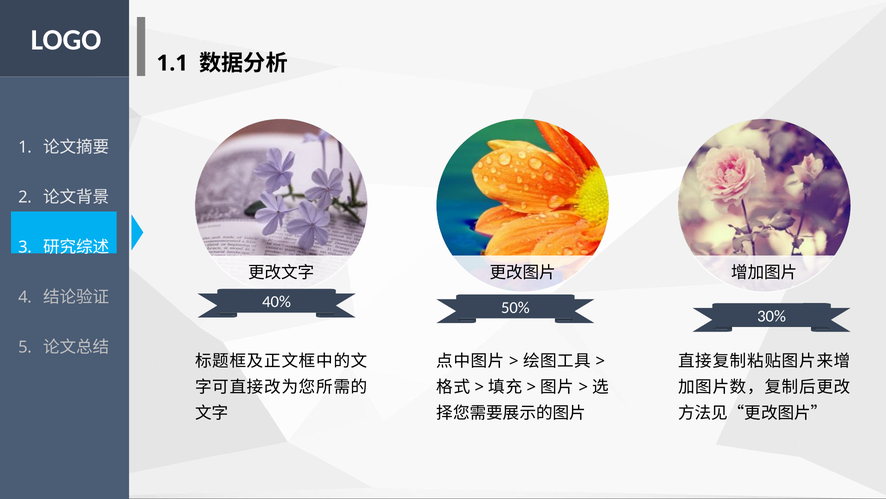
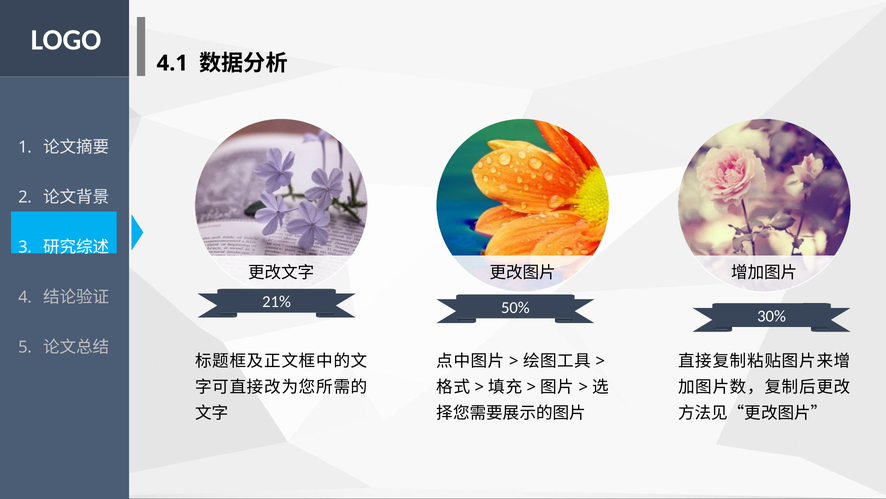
1.1: 1.1 -> 4.1 (172, 63)
40%: 40% -> 21% (277, 302)
